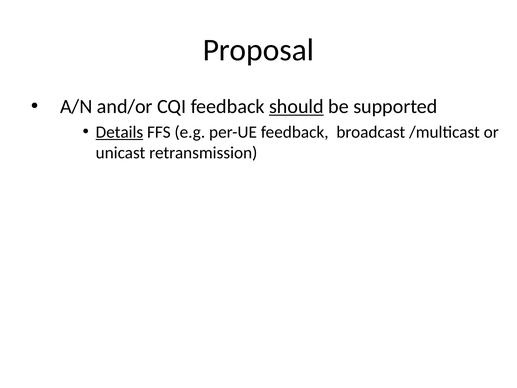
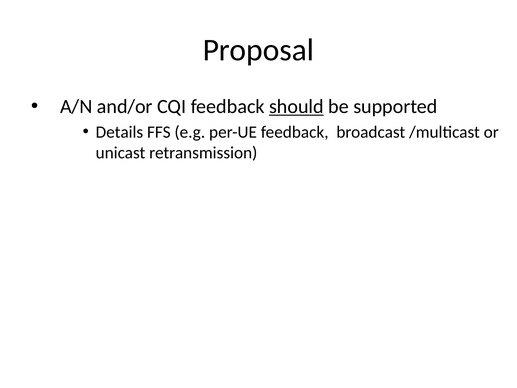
Details underline: present -> none (119, 132)
